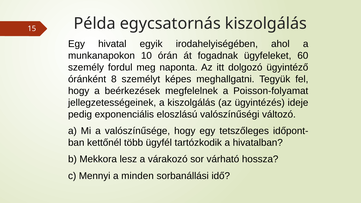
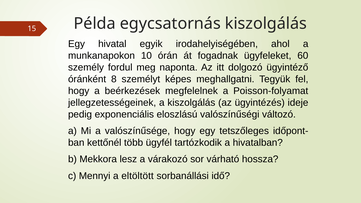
minden: minden -> eltöltött (138, 176)
